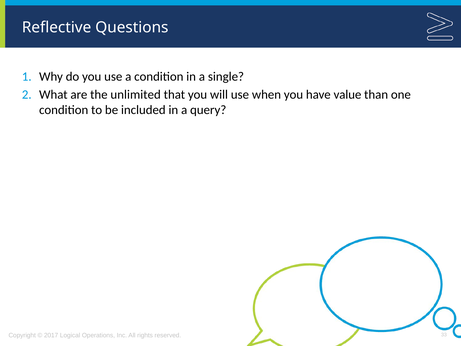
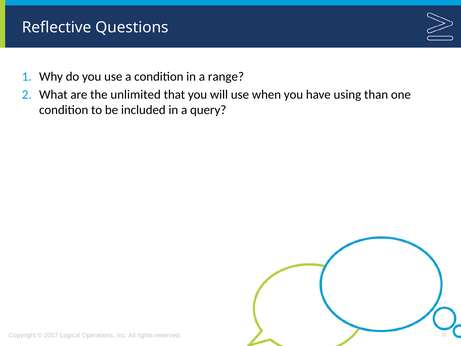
single: single -> range (226, 77)
value: value -> using (347, 94)
